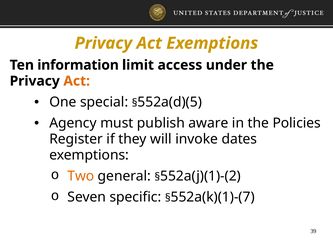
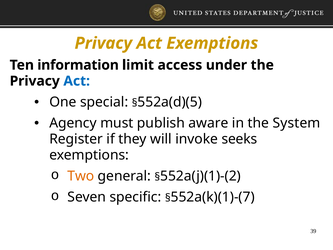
Act colour: orange -> blue (77, 81)
Policies: Policies -> System (297, 123)
dates: dates -> seeks (239, 139)
